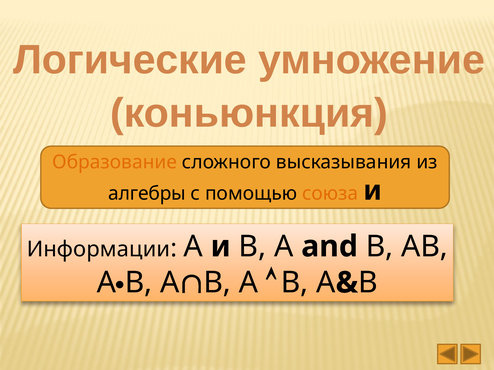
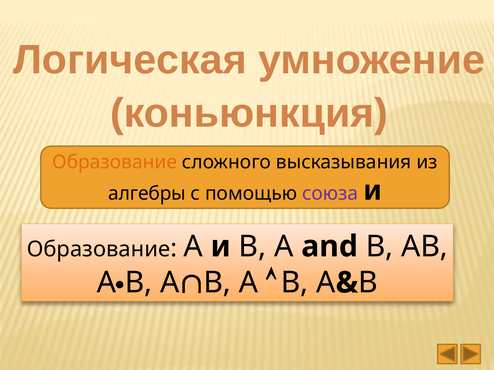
Логические: Логические -> Логическая (130, 60)
союза colour: orange -> purple (330, 194)
Информации: Информации -> Образование (98, 249)
